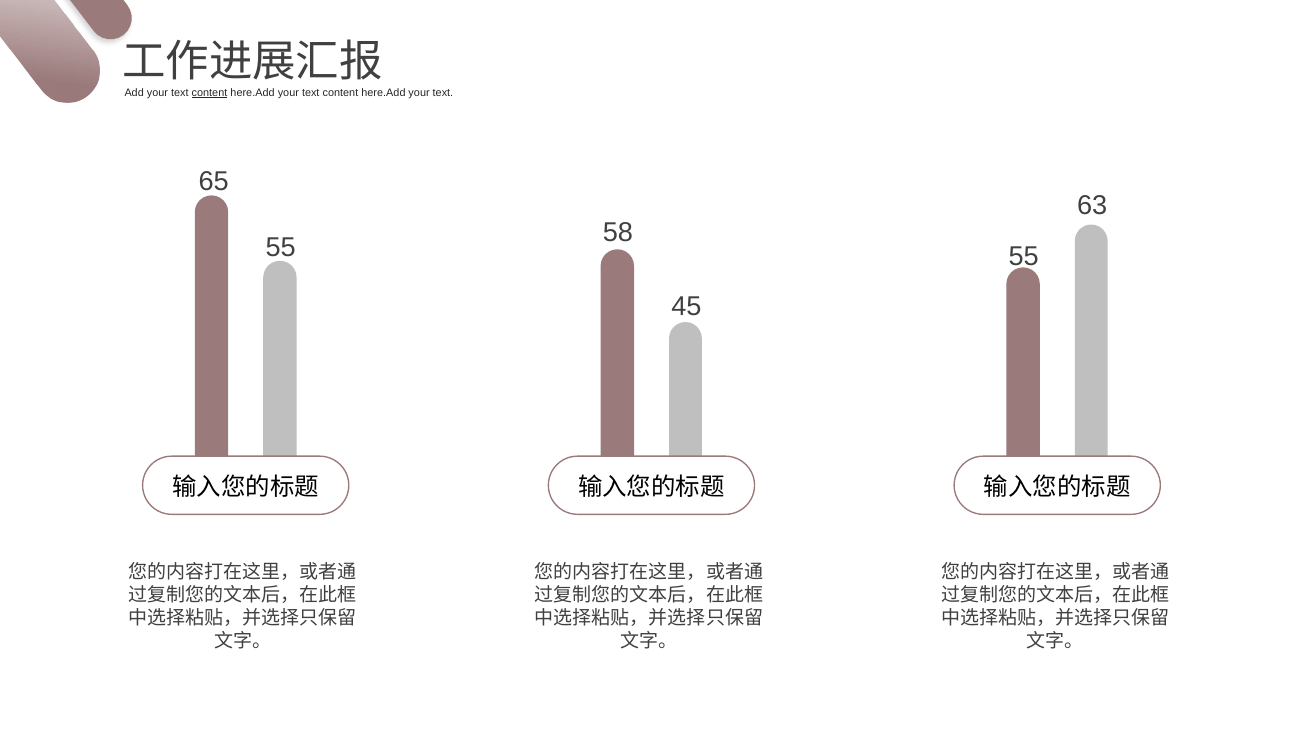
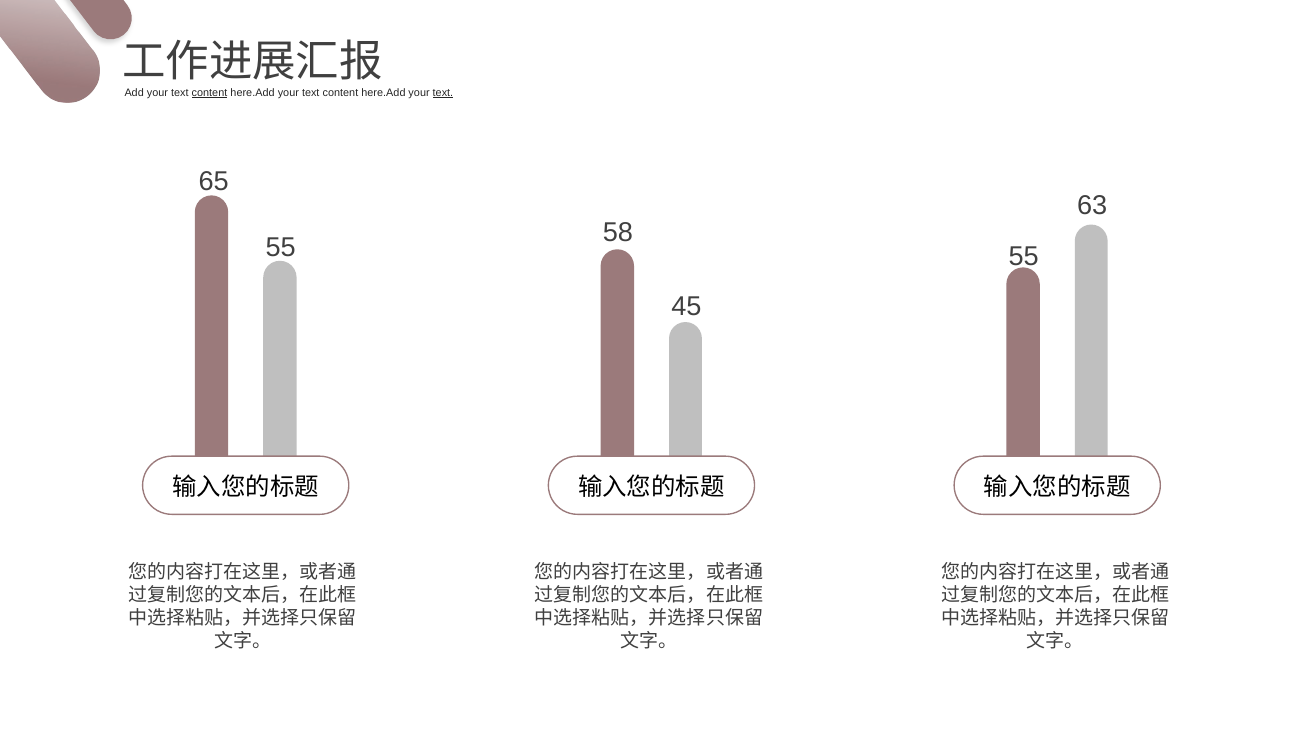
text underline: none -> present (443, 93)
